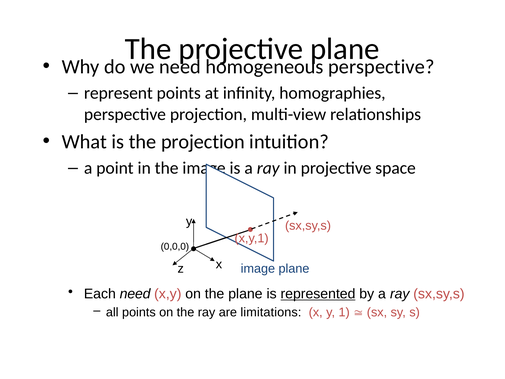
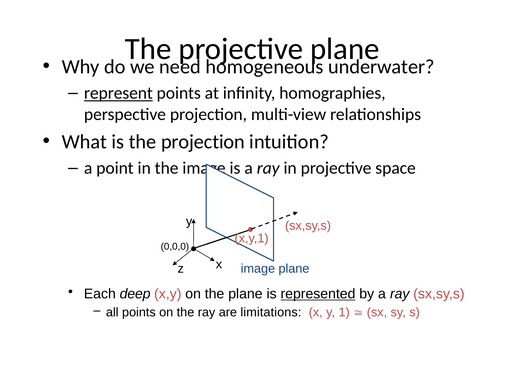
perspective: perspective -> underwater (381, 67)
represent underline: none -> present (118, 93)
Each need: need -> deep (135, 294)
